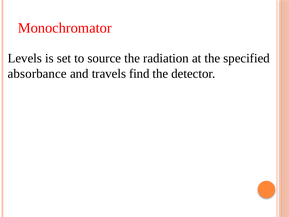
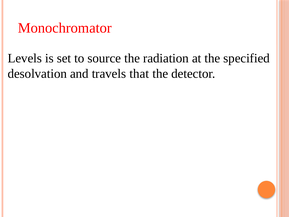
absorbance: absorbance -> desolvation (37, 74)
find: find -> that (139, 74)
